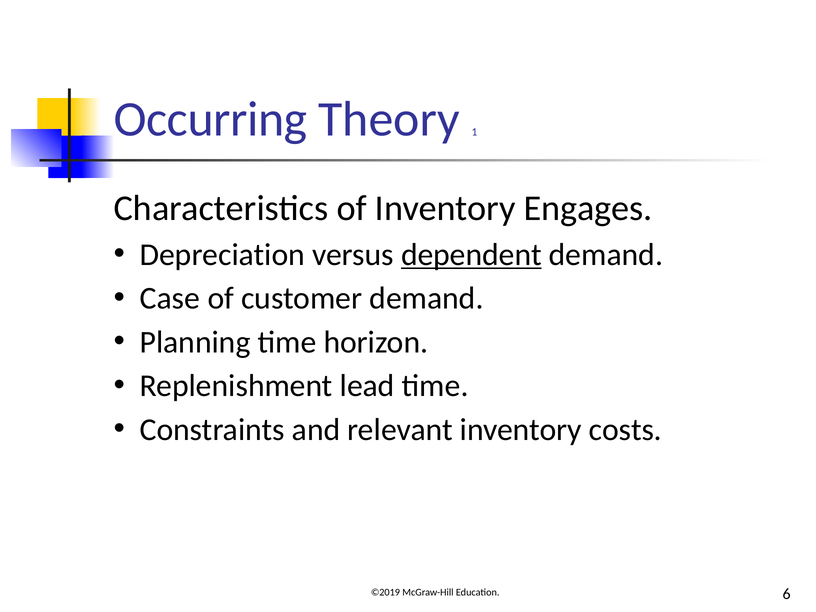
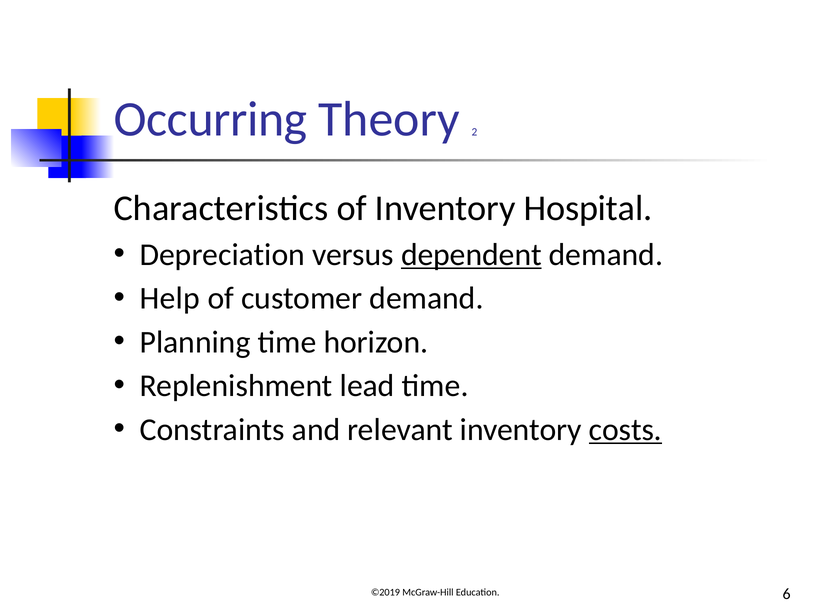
1: 1 -> 2 (474, 132)
Engages: Engages -> Hospital (588, 208)
Case: Case -> Help (170, 298)
costs underline: none -> present (625, 430)
